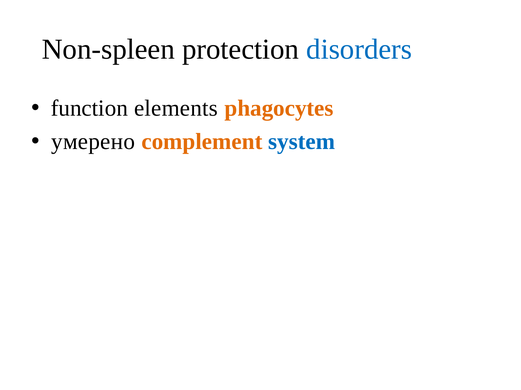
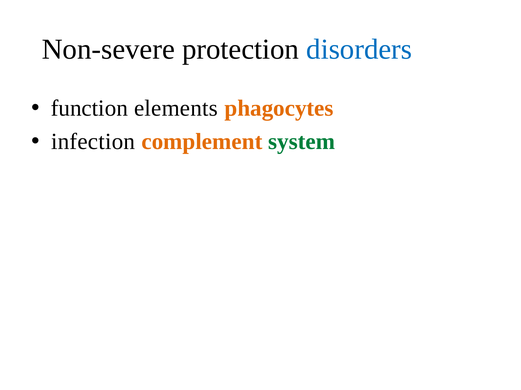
Non-spleen: Non-spleen -> Non-severe (108, 49)
умерено: умерено -> infection (93, 142)
system colour: blue -> green (302, 142)
